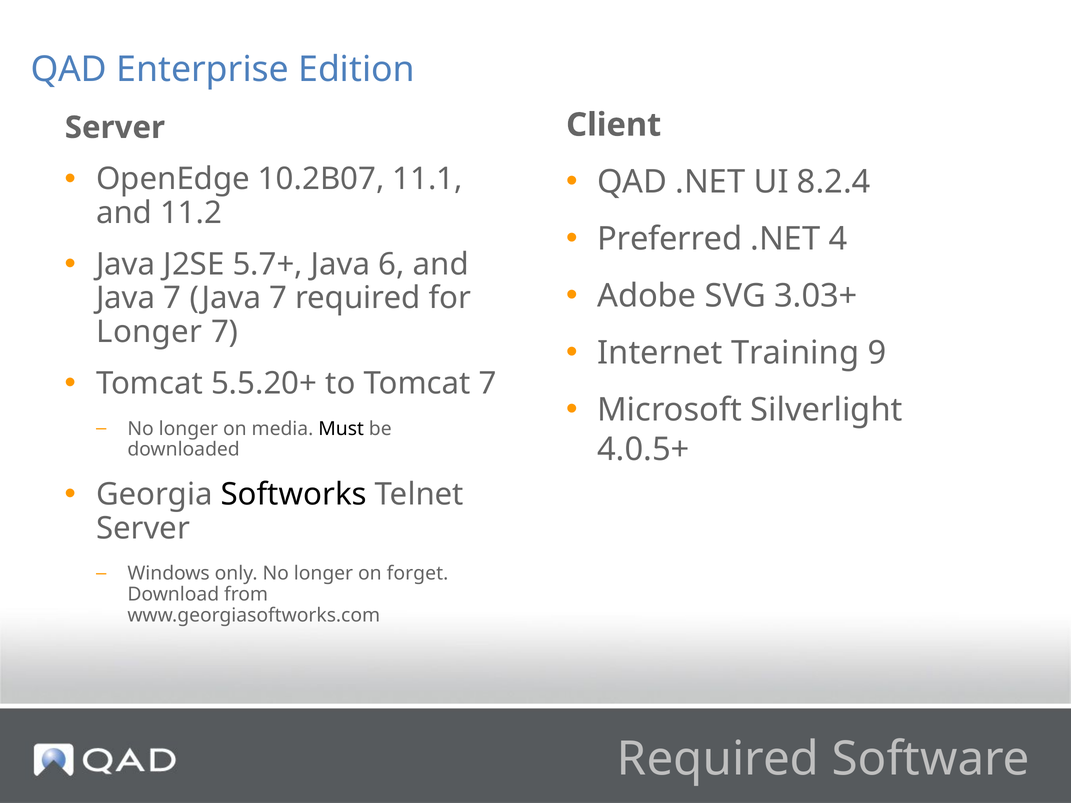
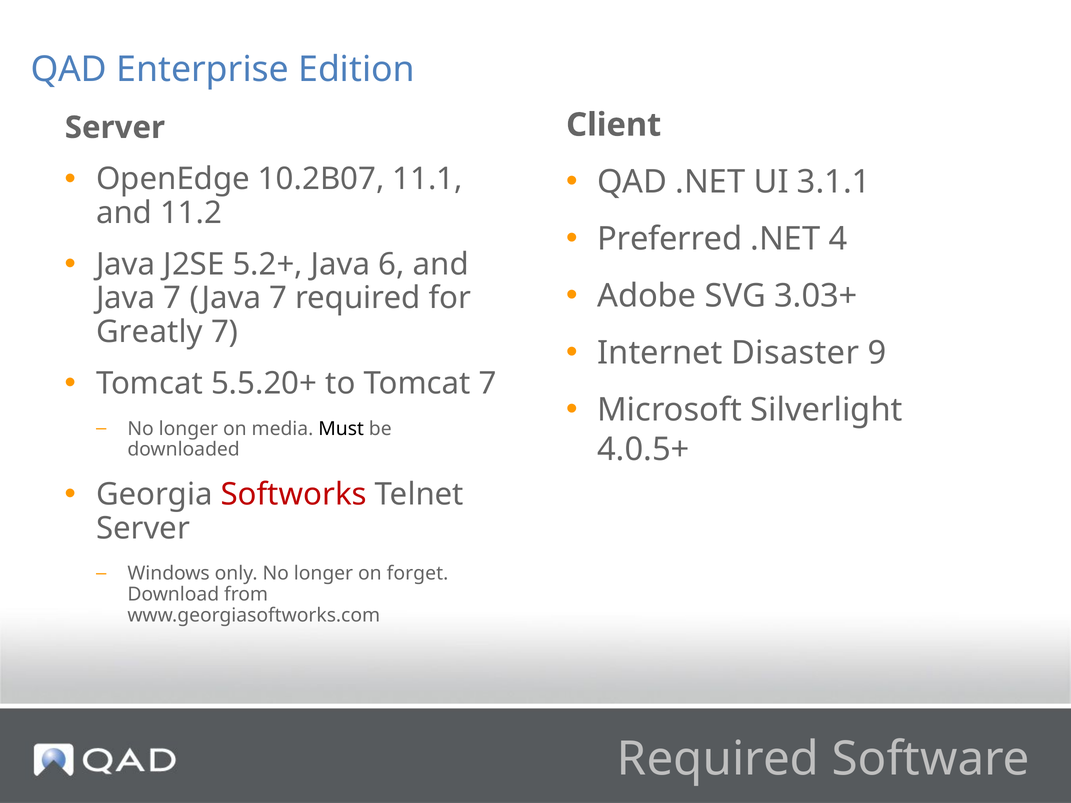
8.2.4: 8.2.4 -> 3.1.1 (834, 182)
5.7+: 5.7+ -> 5.2+ (268, 265)
Longer: Longer -> Greatly (149, 332)
Training: Training -> Disaster (795, 353)
Softworks colour: black -> red (294, 495)
